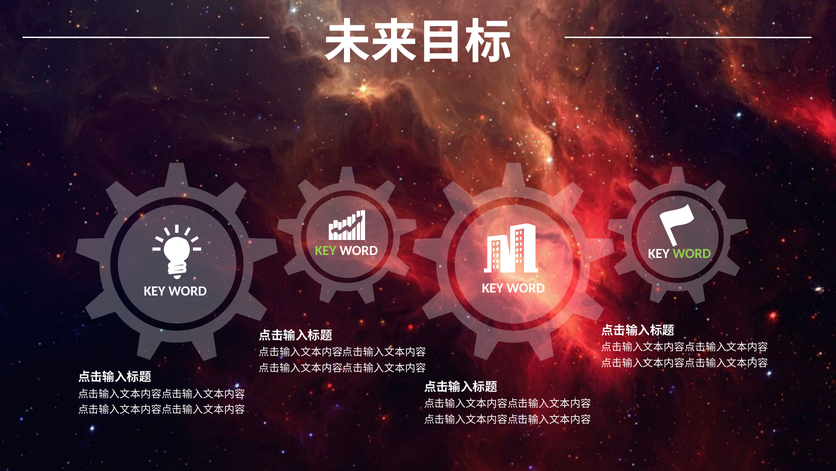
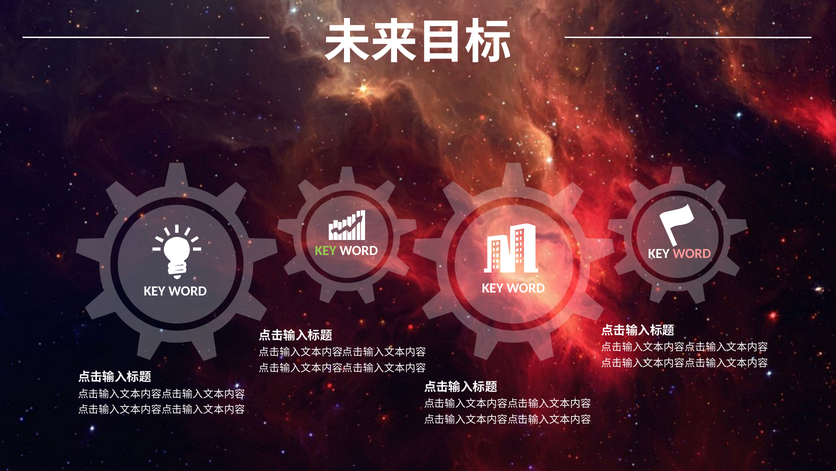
WORD colour: light green -> pink (692, 253)
